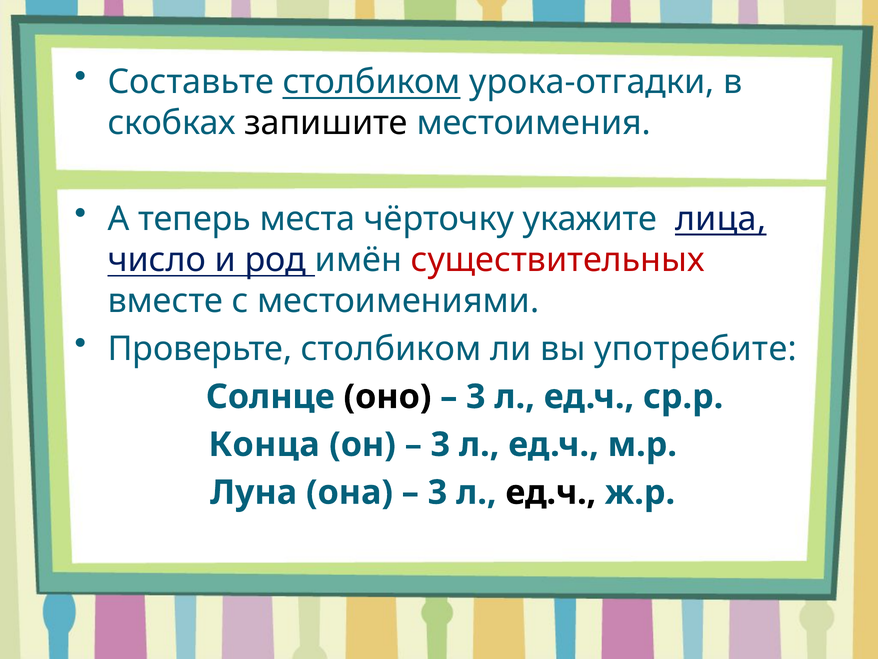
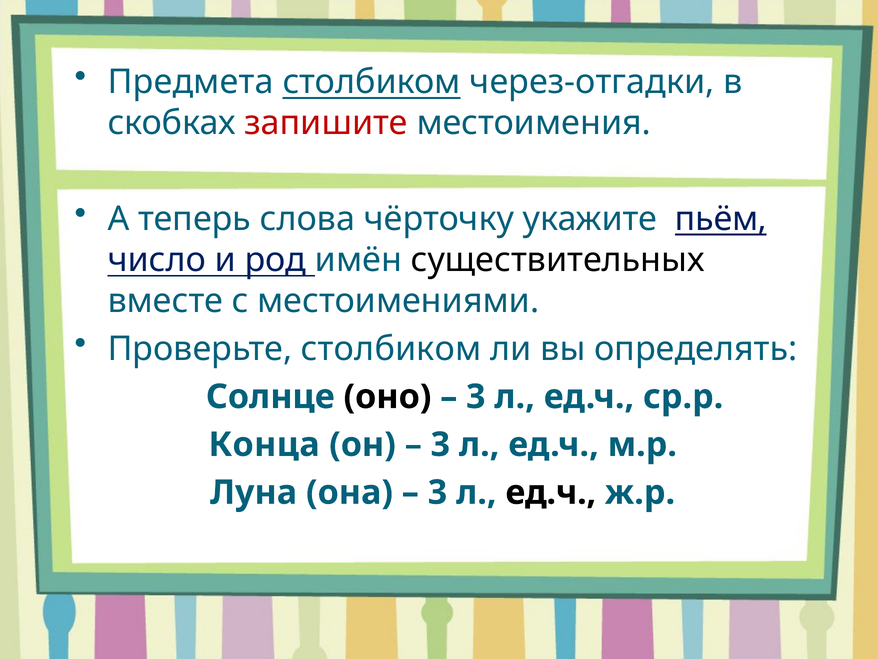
Составьте: Составьте -> Предмета (191, 82)
урока-отгадки: урока-отгадки -> через-отгадки (592, 82)
запишите colour: black -> red (326, 123)
места: места -> слова (308, 219)
лица: лица -> пьём (721, 219)
существительных colour: red -> black (558, 260)
употребите: употребите -> определять (696, 349)
